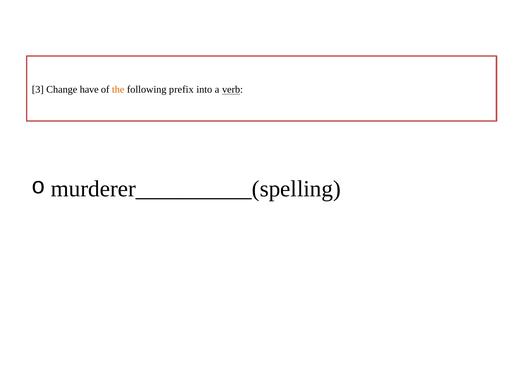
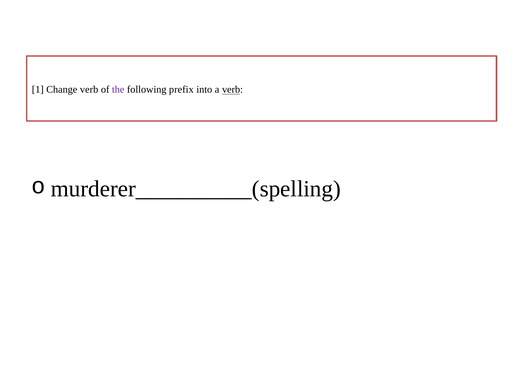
3: 3 -> 1 (38, 90)
Change have: have -> verb (89, 90)
the colour: orange -> purple (118, 90)
